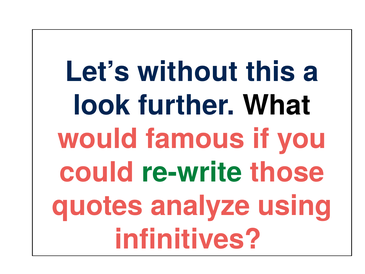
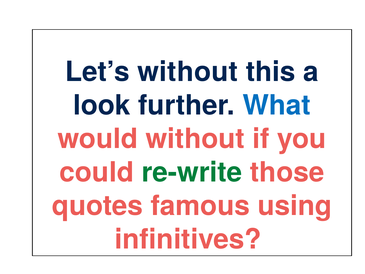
What colour: black -> blue (277, 105)
would famous: famous -> without (195, 139)
analyze: analyze -> famous (200, 206)
